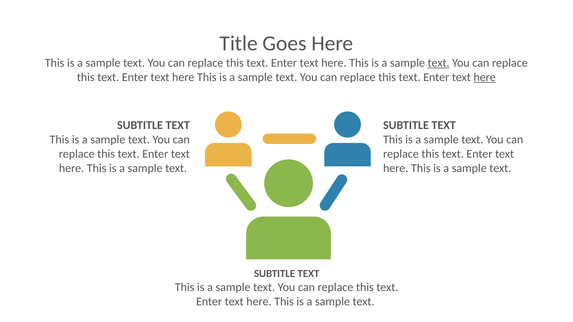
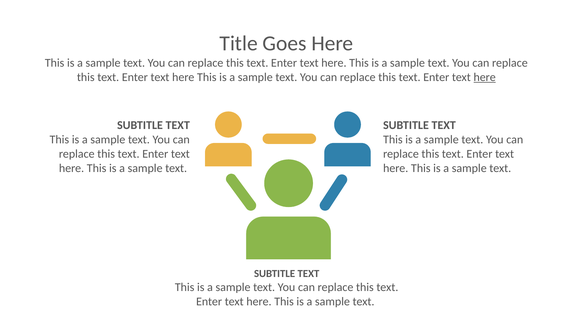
text underline: present -> none (439, 63)
